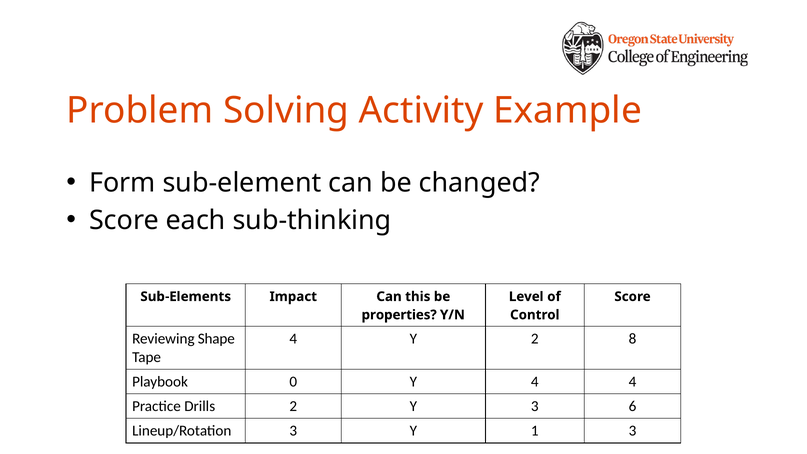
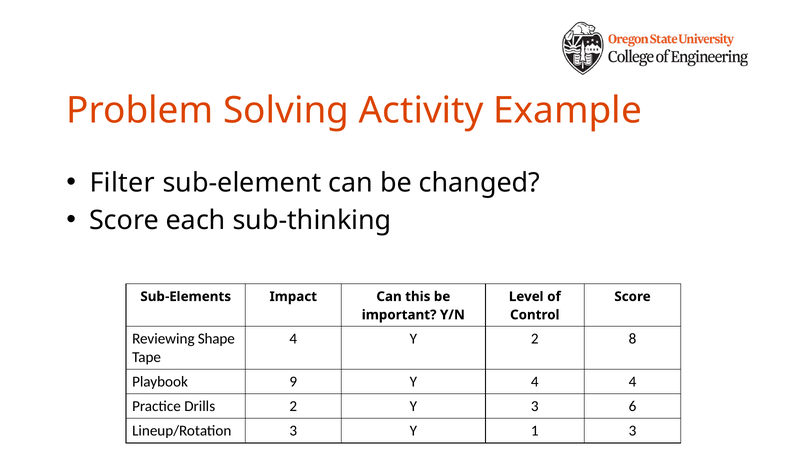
Form: Form -> Filter (122, 183)
properties: properties -> important (399, 315)
0: 0 -> 9 (293, 382)
